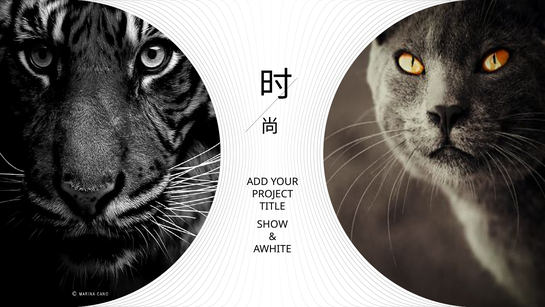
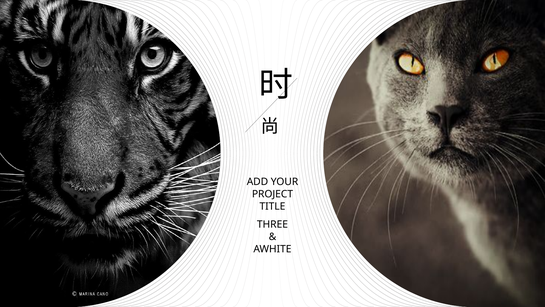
SHOW: SHOW -> THREE (272, 224)
